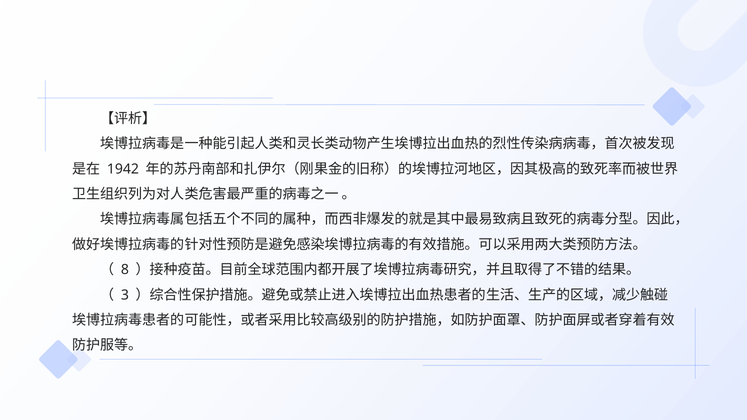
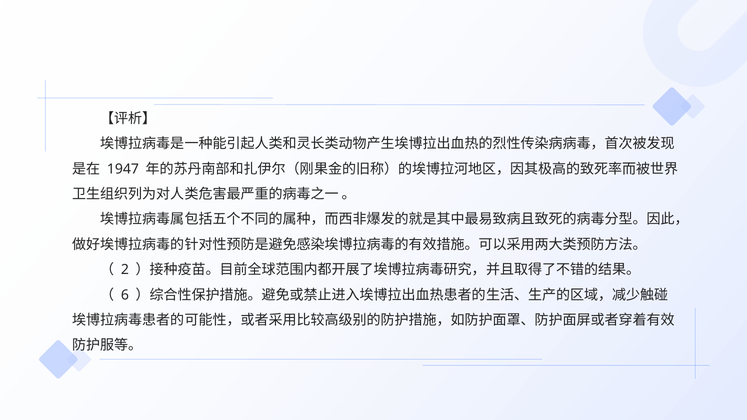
1942: 1942 -> 1947 (123, 169)
8: 8 -> 2 (125, 270)
3: 3 -> 6 (125, 295)
